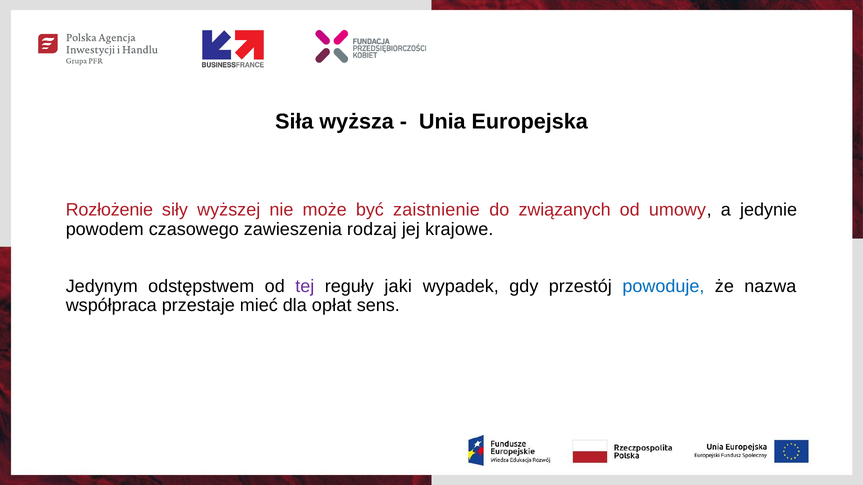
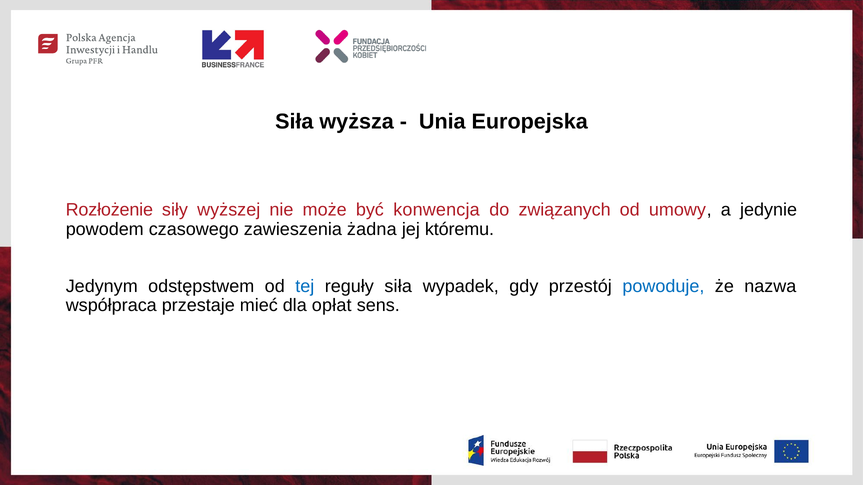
zaistnienie: zaistnienie -> konwencja (436, 210)
rodzaj: rodzaj -> żadna (372, 229)
krajowe: krajowe -> któremu (459, 229)
tej colour: purple -> blue (305, 286)
reguły jaki: jaki -> siła (398, 286)
